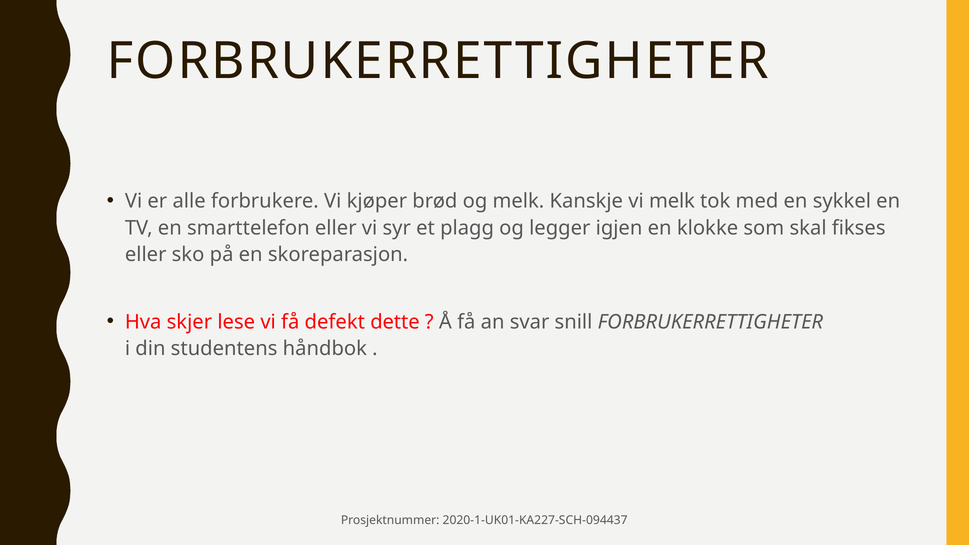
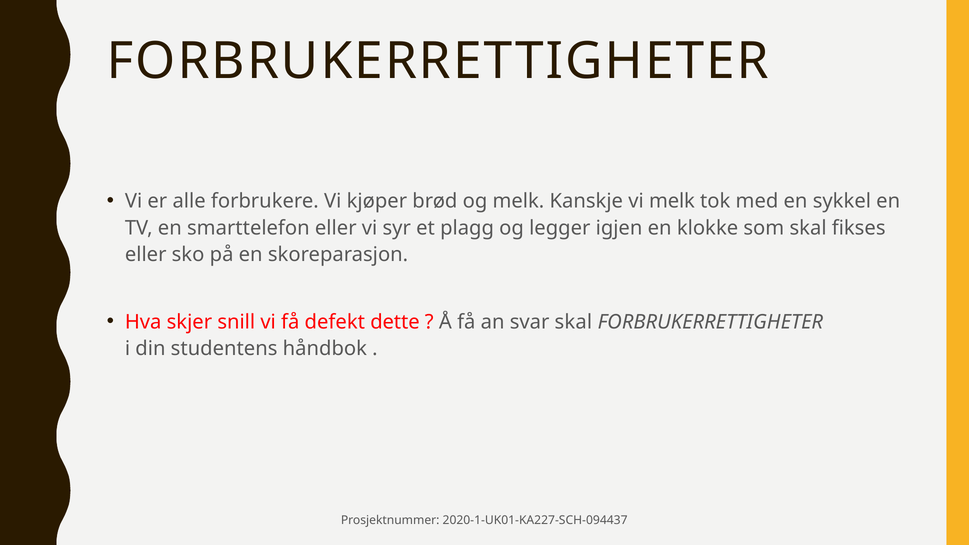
lese: lese -> snill (236, 322)
svar snill: snill -> skal (573, 322)
